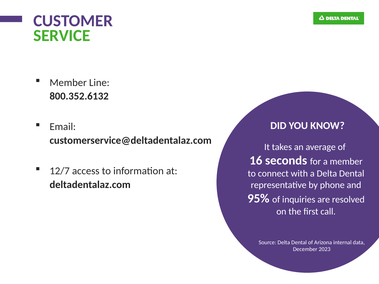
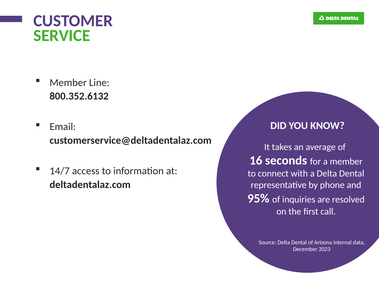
12/7: 12/7 -> 14/7 (60, 171)
